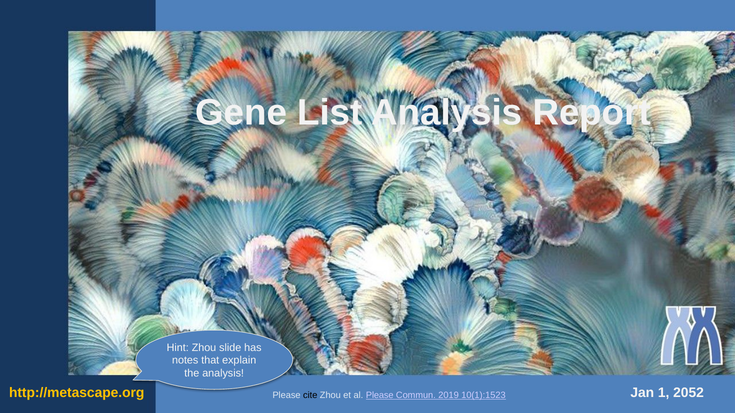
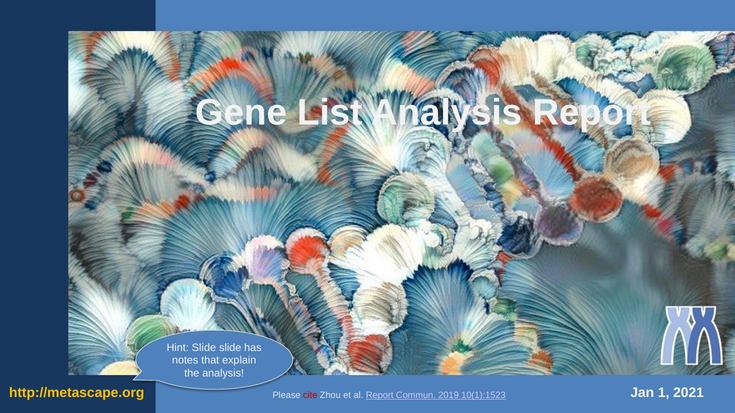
Hint Zhou: Zhou -> Slide (204, 348)
2052: 2052 -> 2021 (689, 393)
cite colour: black -> red (310, 395)
al Please: Please -> Report (380, 395)
